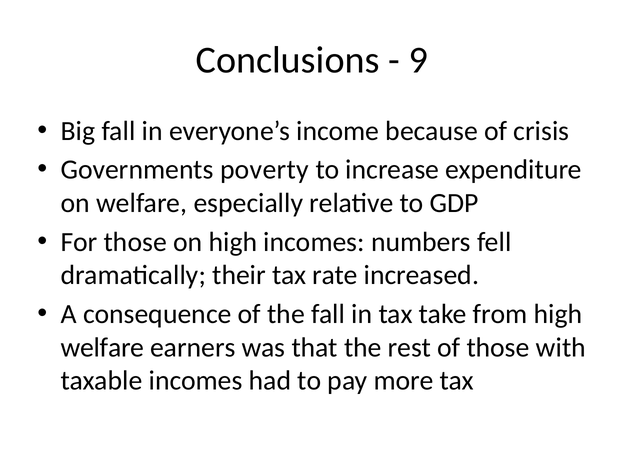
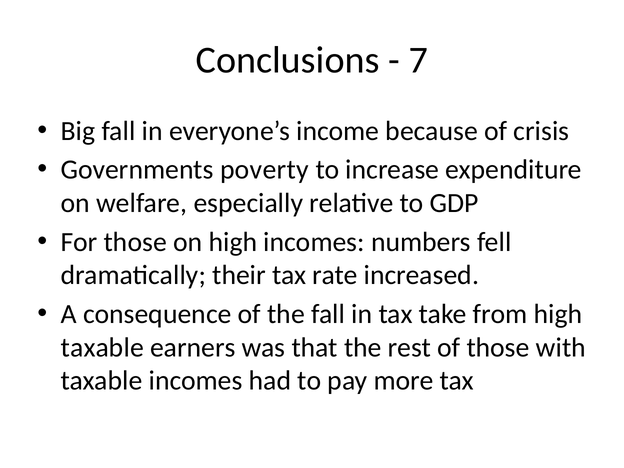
9: 9 -> 7 (418, 60)
welfare: welfare -> taxable (102, 347)
